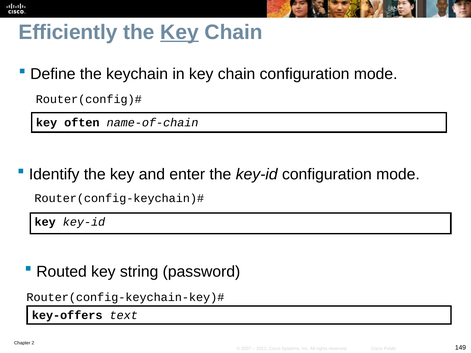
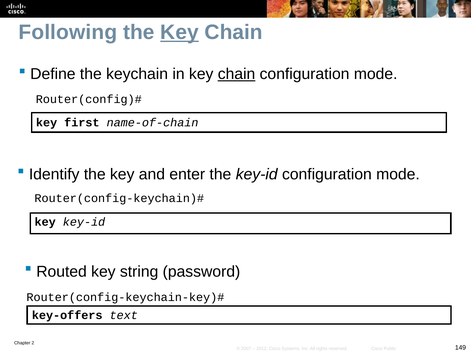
Efficiently: Efficiently -> Following (68, 32)
chain underline: none -> present (237, 74)
often: often -> first (82, 123)
